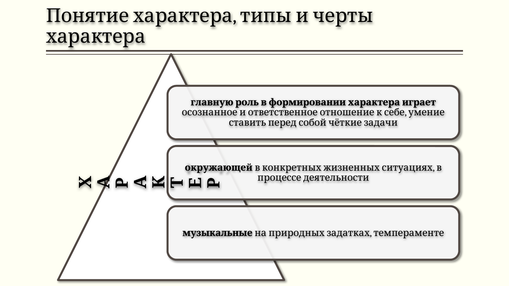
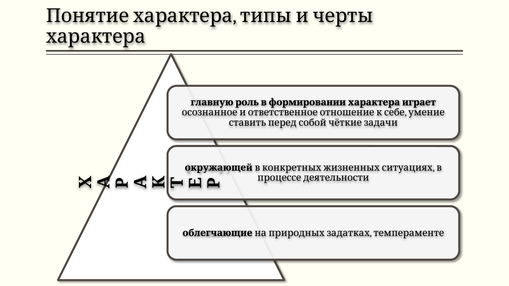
музыкальные: музыкальные -> облегчающие (217, 233)
